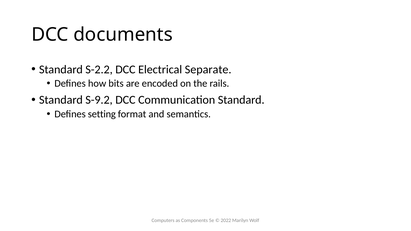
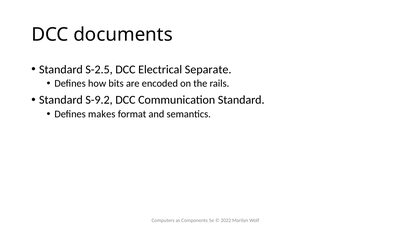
S-2.2: S-2.2 -> S-2.5 (99, 69)
setting: setting -> makes (102, 114)
